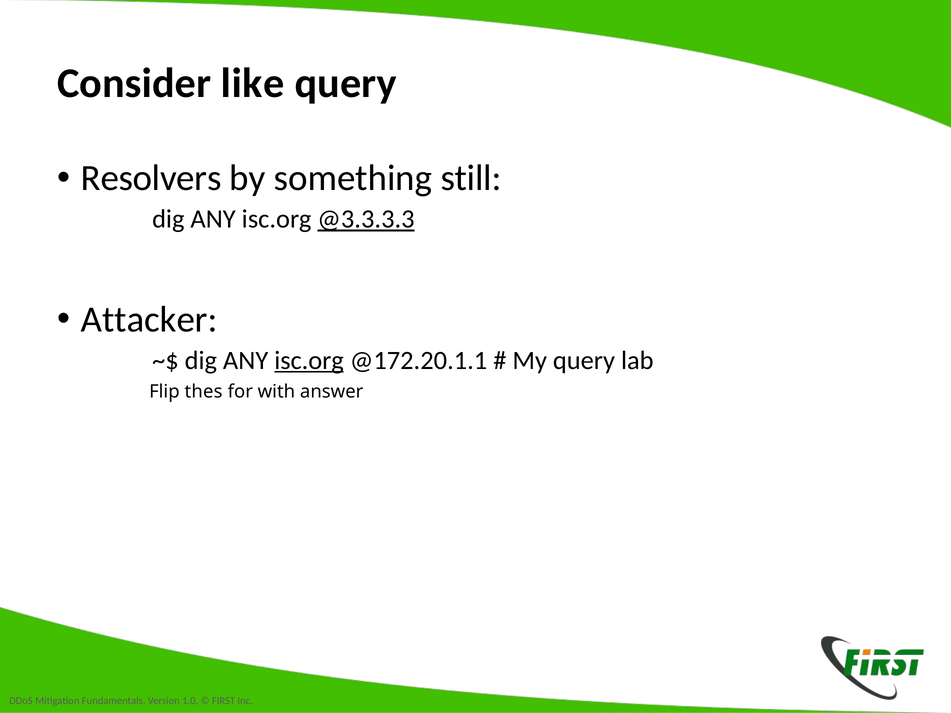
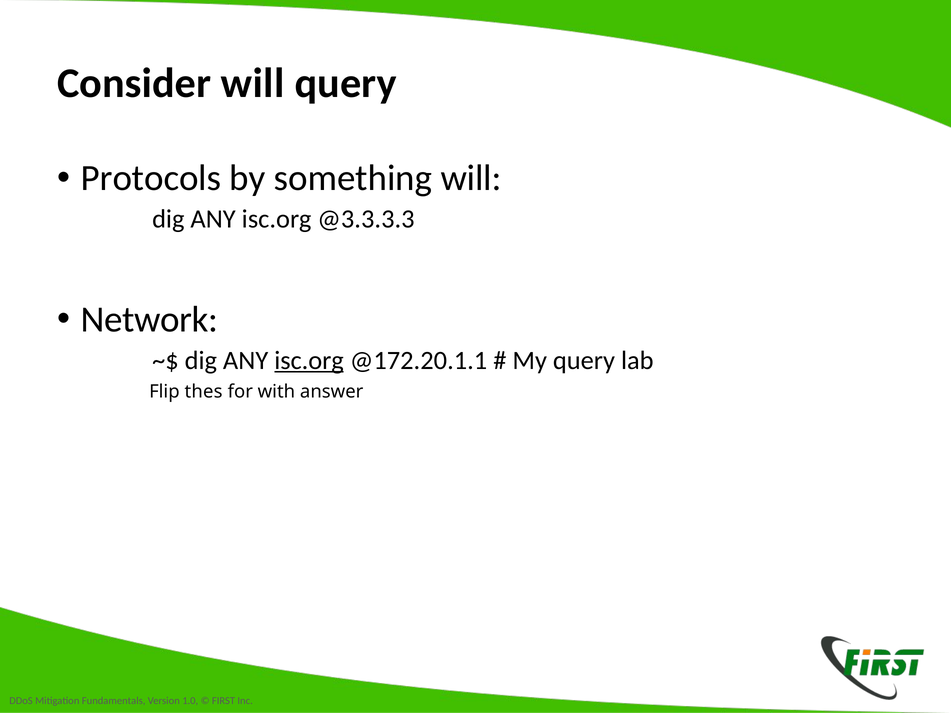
Consider like: like -> will (253, 83)
Resolvers: Resolvers -> Protocols (151, 178)
something still: still -> will (471, 178)
@3.3.3.3 underline: present -> none (366, 219)
Attacker: Attacker -> Network (149, 320)
